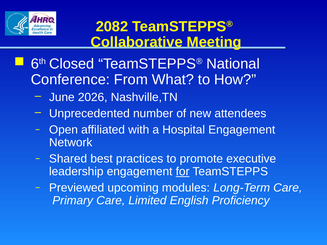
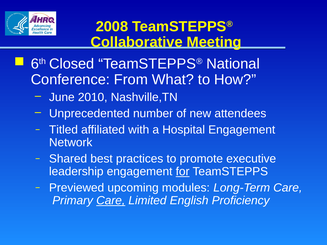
2082: 2082 -> 2008 (112, 27)
2026: 2026 -> 2010 (93, 97)
Open: Open -> Titled (63, 130)
Care underline: none -> present (111, 201)
